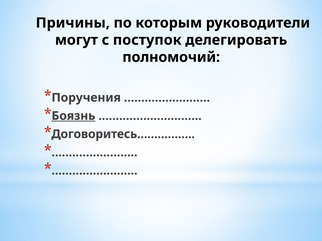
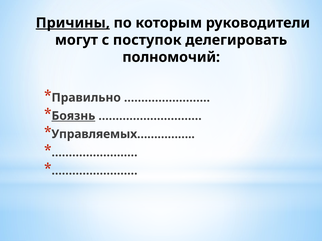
Причины underline: none -> present (73, 23)
Поручения: Поручения -> Правильно (86, 98)
Договоритесь……………: Договоритесь…………… -> Управляемых…………… (123, 134)
